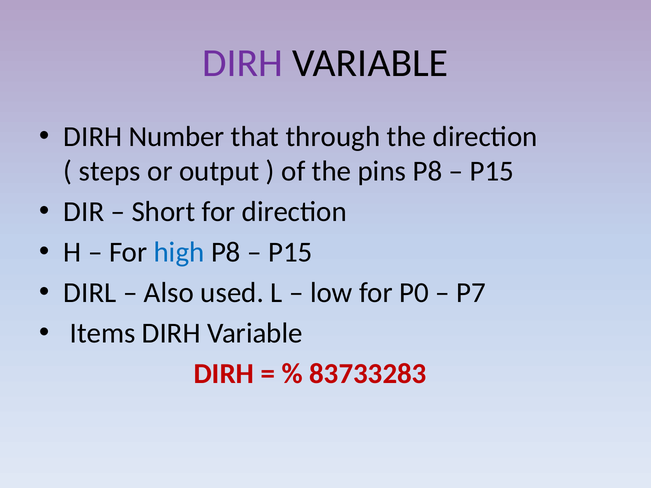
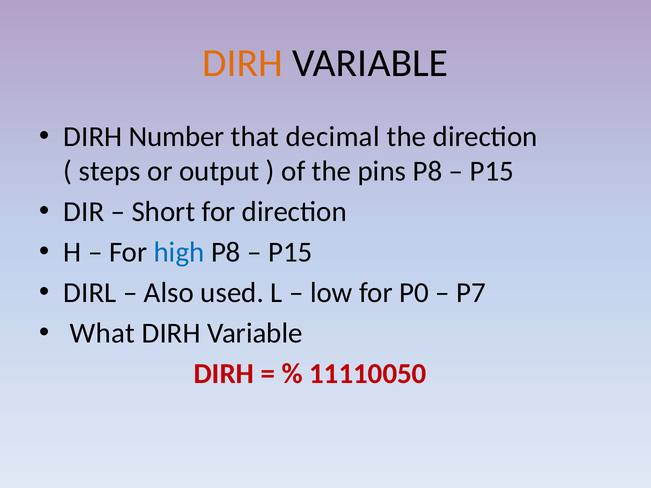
DIRH colour: purple -> orange (243, 63)
through: through -> decimal (333, 137)
Items: Items -> What (103, 334)
83733283: 83733283 -> 11110050 (368, 374)
